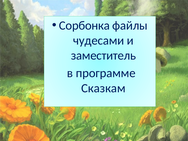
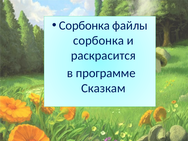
чудесами: чудесами -> сорбонка (99, 41)
заместитель: заместитель -> раскрасится (103, 56)
